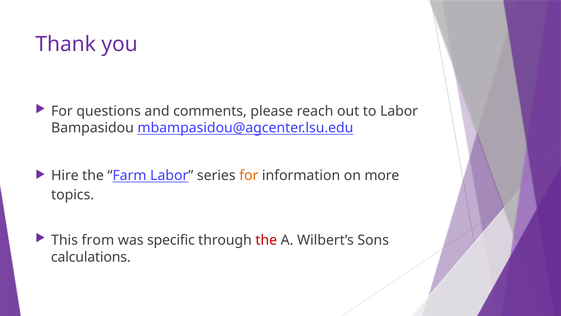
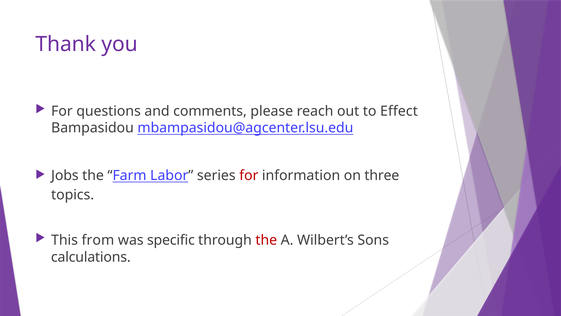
to Labor: Labor -> Effect (399, 111)
Hire: Hire -> Jobs (65, 175)
for colour: orange -> red (249, 175)
more: more -> three (382, 175)
